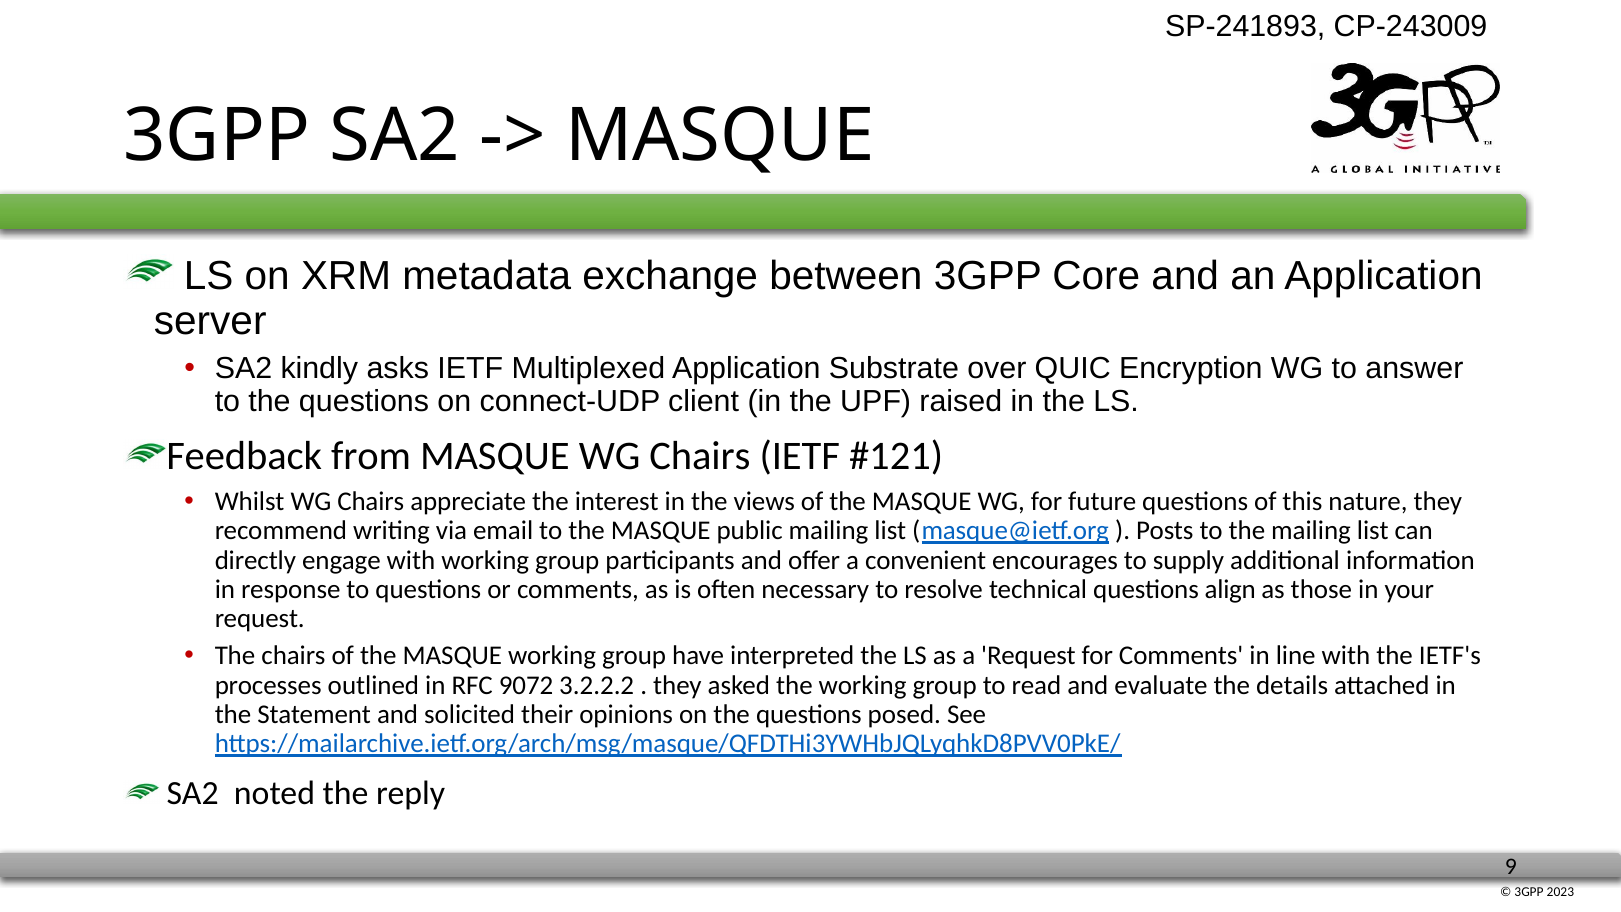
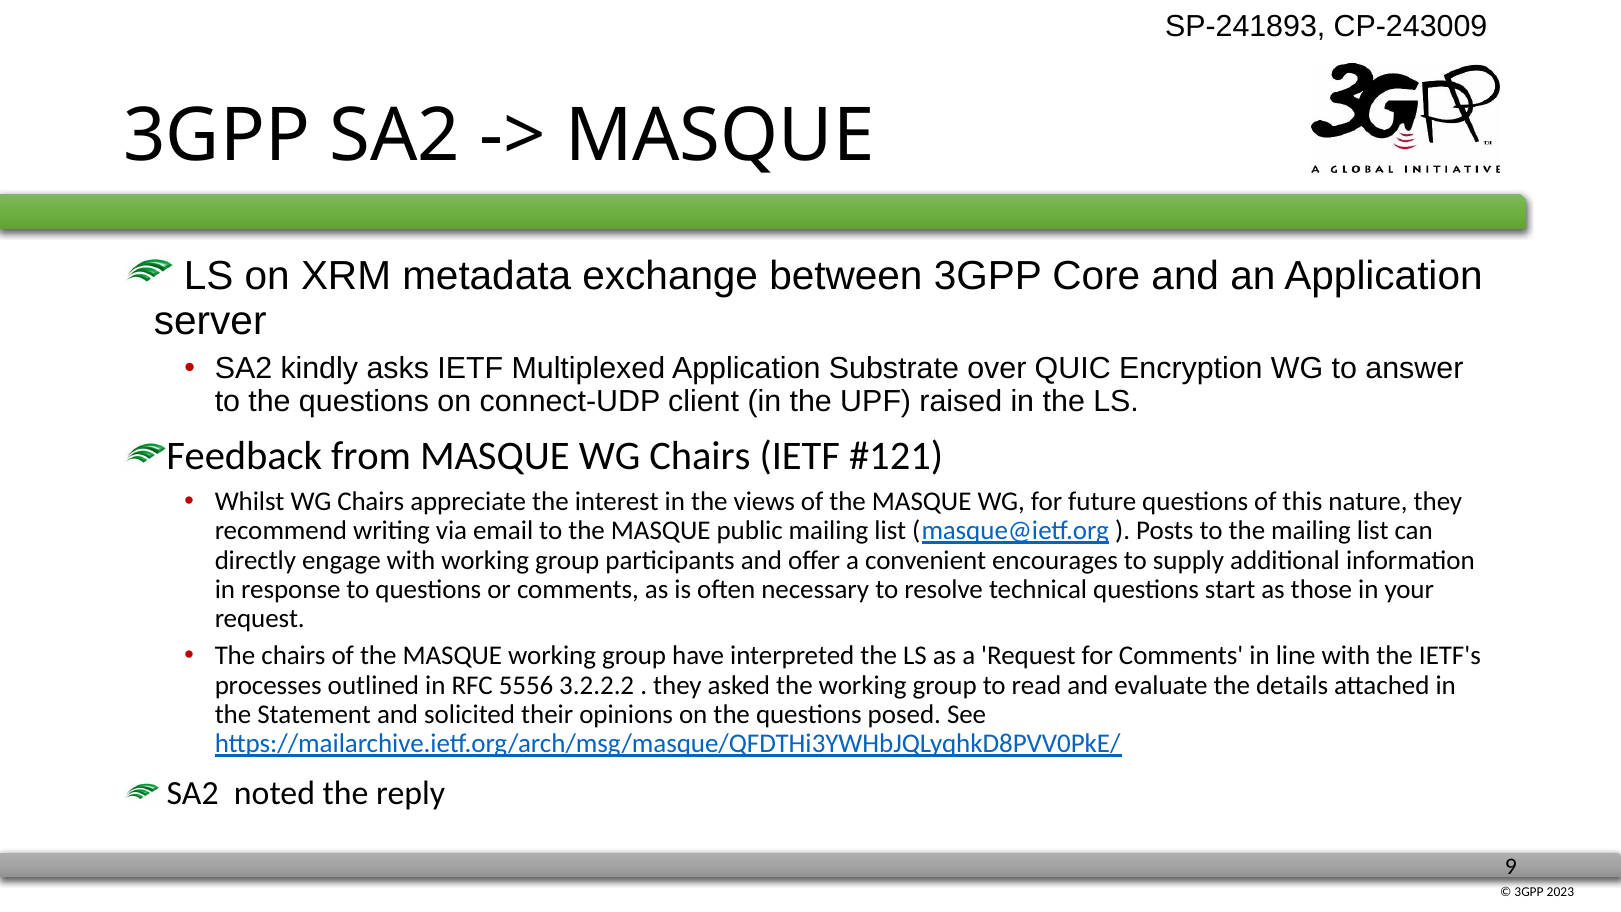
align: align -> start (1230, 589)
9072: 9072 -> 5556 (526, 685)
